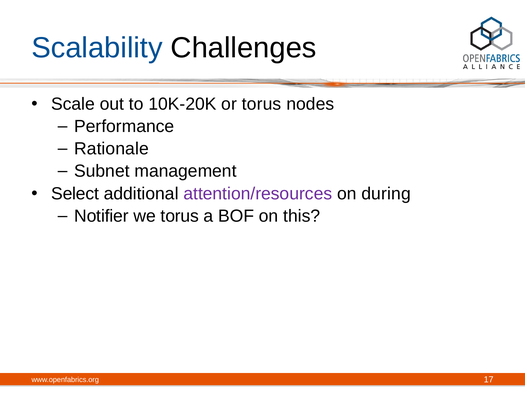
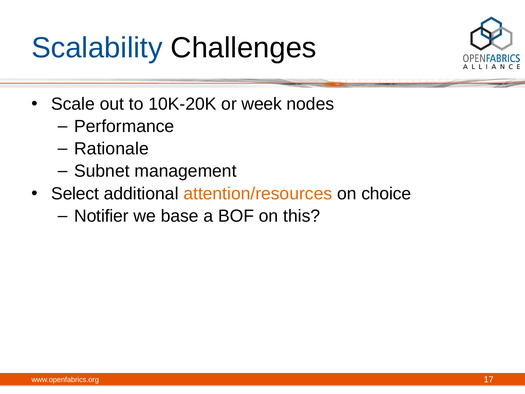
or torus: torus -> week (262, 104)
attention/resources colour: purple -> orange (258, 193)
during: during -> choice (386, 193)
we torus: torus -> base (180, 216)
